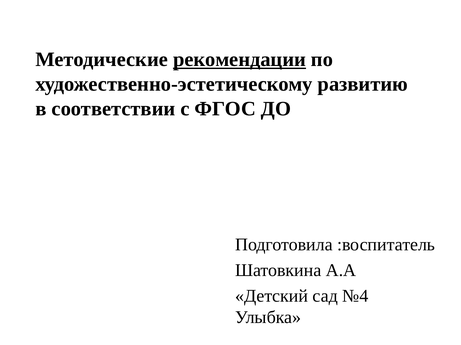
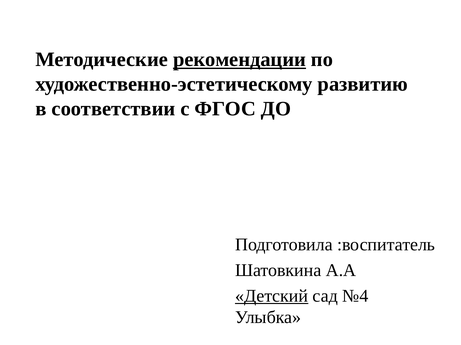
Детский underline: none -> present (272, 297)
